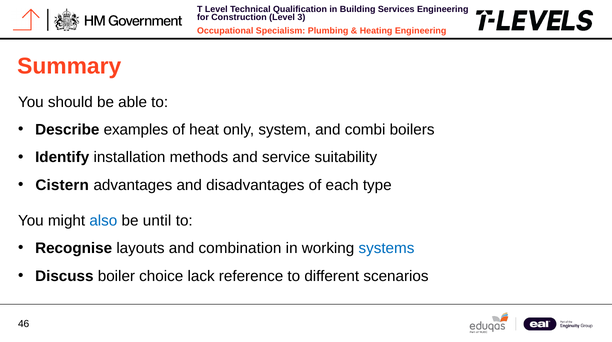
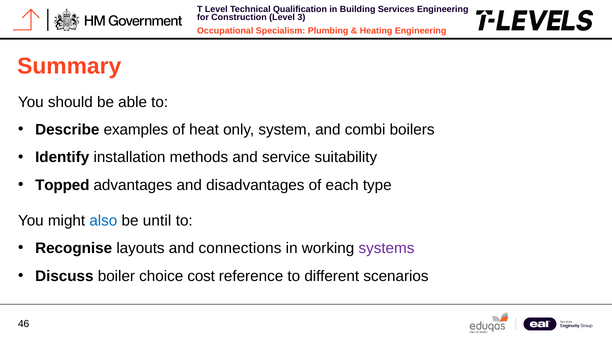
Cistern: Cistern -> Topped (62, 185)
combination: combination -> connections (240, 248)
systems colour: blue -> purple (386, 248)
lack: lack -> cost (201, 276)
